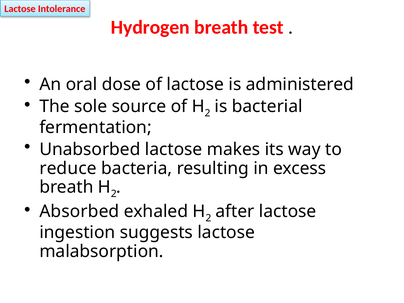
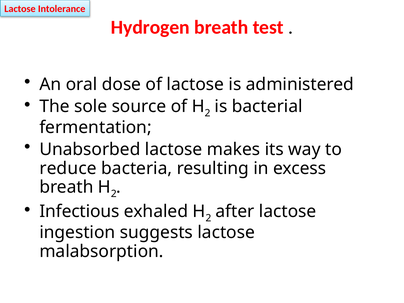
Absorbed: Absorbed -> Infectious (80, 211)
